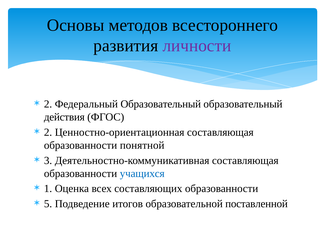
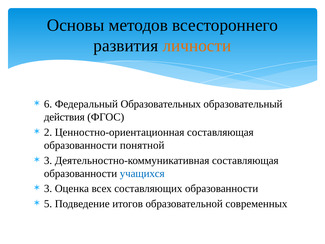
личности colour: purple -> orange (197, 46)
2: 2 -> 6 (48, 104)
Федеральный Образовательный: Образовательный -> Образовательных (161, 104)
1: 1 -> 3 (48, 188)
поставленной: поставленной -> современных (256, 204)
